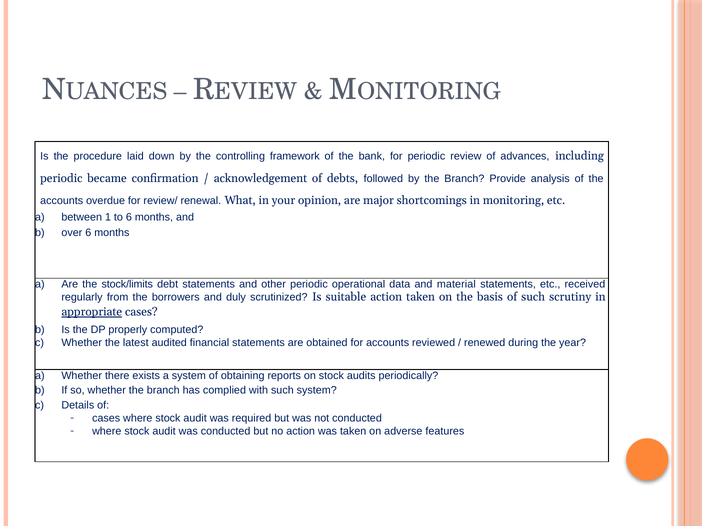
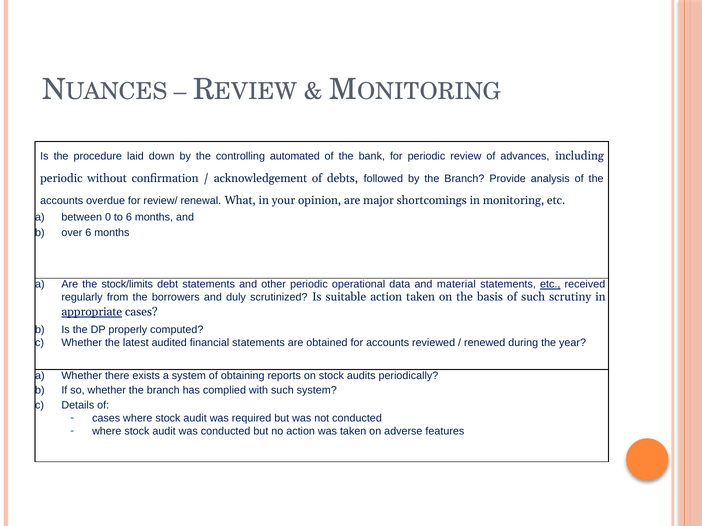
framework: framework -> automated (295, 156)
became: became -> without (107, 178)
1: 1 -> 0 (108, 217)
etc underline: none -> present (550, 285)
